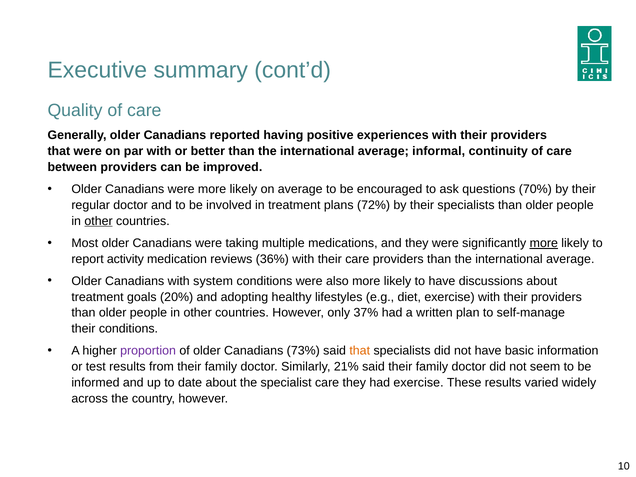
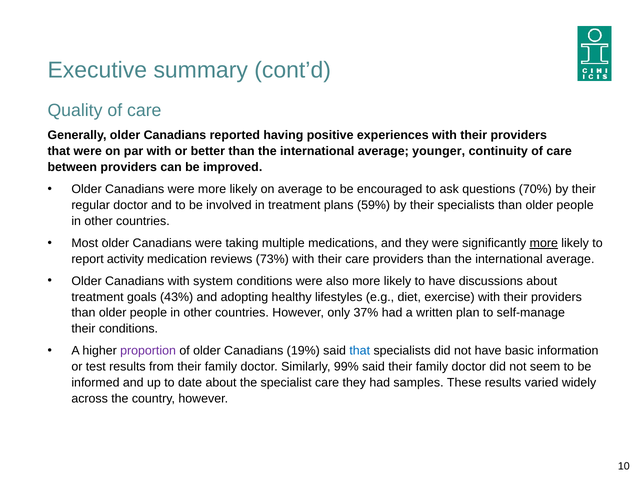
informal: informal -> younger (439, 151)
72%: 72% -> 59% (374, 205)
other underline: present -> none (99, 221)
36%: 36% -> 73% (272, 259)
20%: 20% -> 43% (177, 297)
73%: 73% -> 19% (303, 351)
that colour: orange -> blue (360, 351)
21%: 21% -> 99% (346, 367)
had exercise: exercise -> samples (419, 383)
